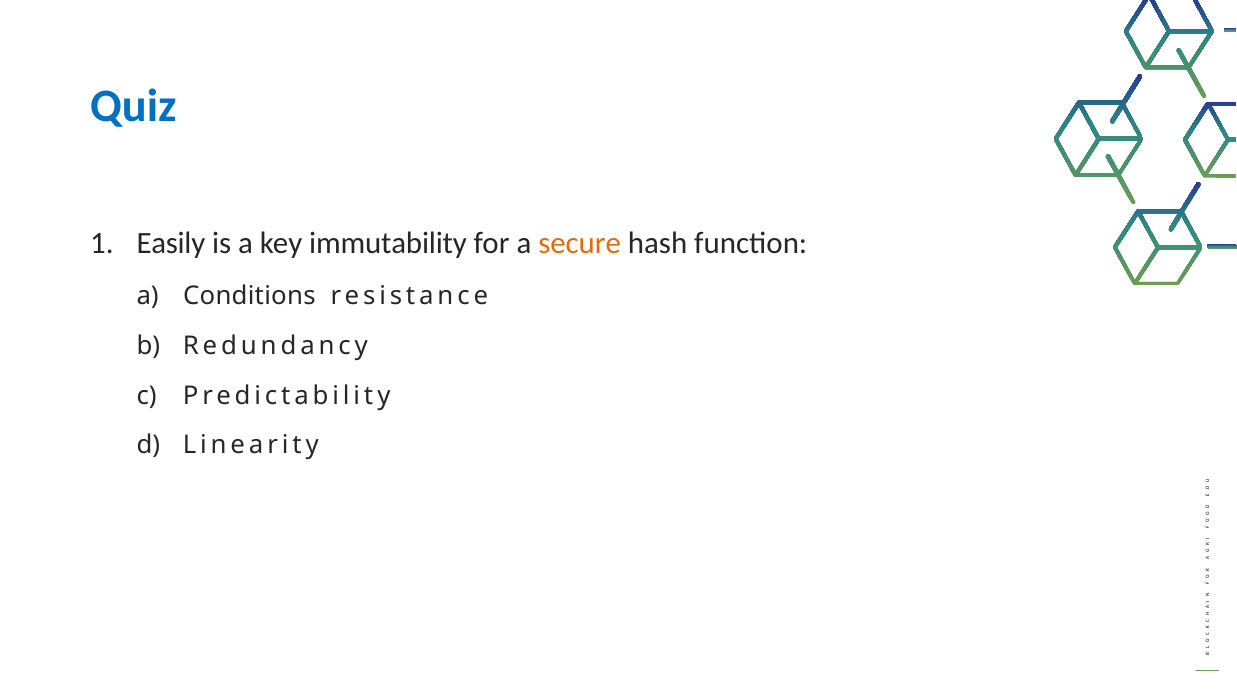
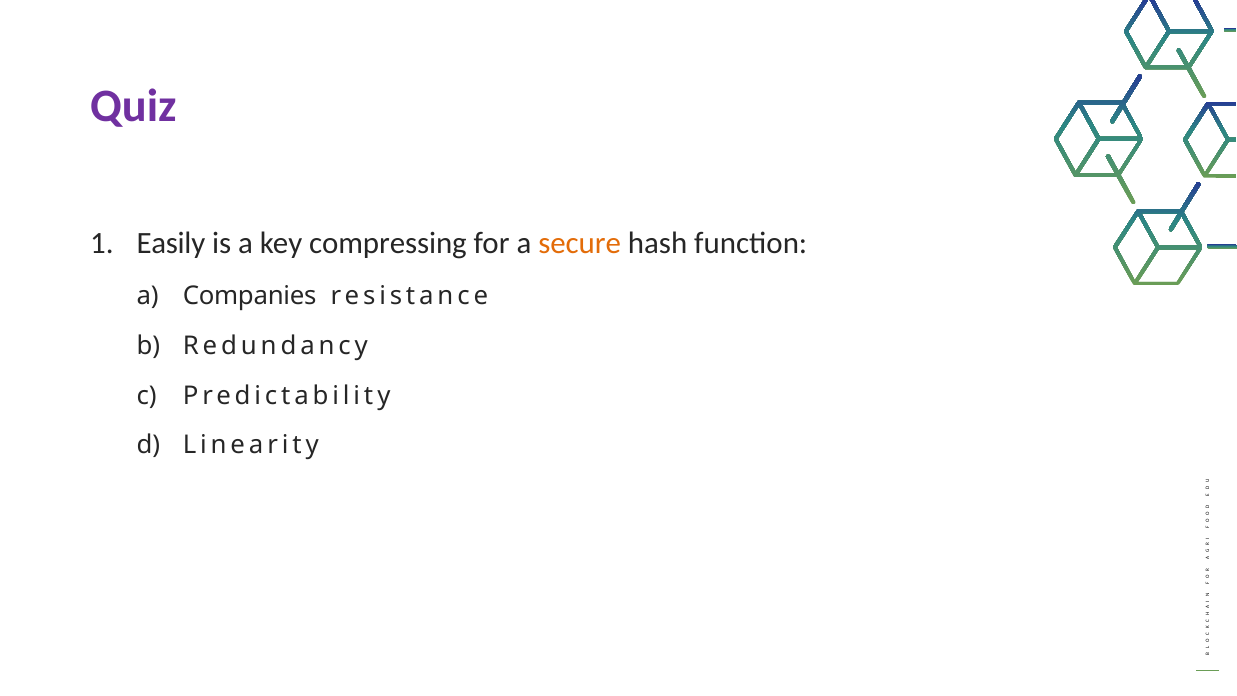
Quiz colour: blue -> purple (133, 107)
immutability: immutability -> compressing (388, 243)
Conditions: Conditions -> Companies (250, 296)
